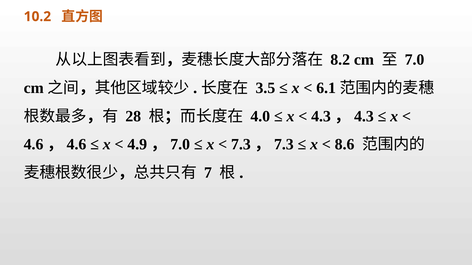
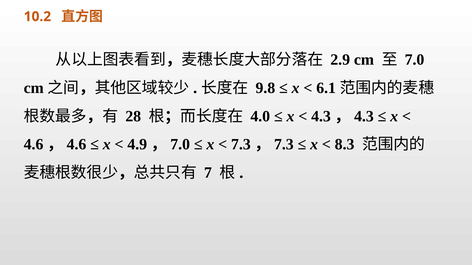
8.2: 8.2 -> 2.9 (340, 60)
3.5: 3.5 -> 9.8 (265, 88)
8.6: 8.6 -> 8.3 (345, 145)
